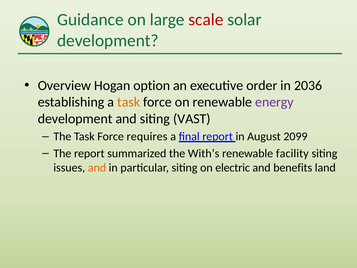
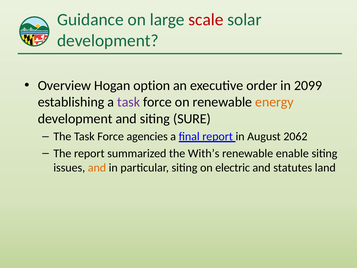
2036: 2036 -> 2099 (308, 85)
task colour: orange -> purple (129, 102)
energy colour: purple -> orange (274, 102)
VAST: VAST -> SURE (192, 119)
requires: requires -> agencies (147, 136)
2099: 2099 -> 2062 (295, 136)
facility: facility -> enable (292, 153)
benefits: benefits -> statutes (293, 168)
